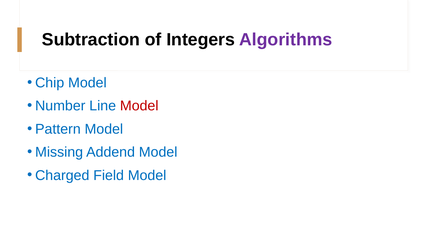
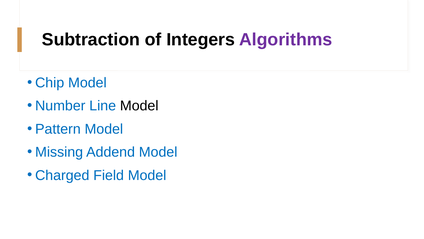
Model colour: red -> black (139, 106)
